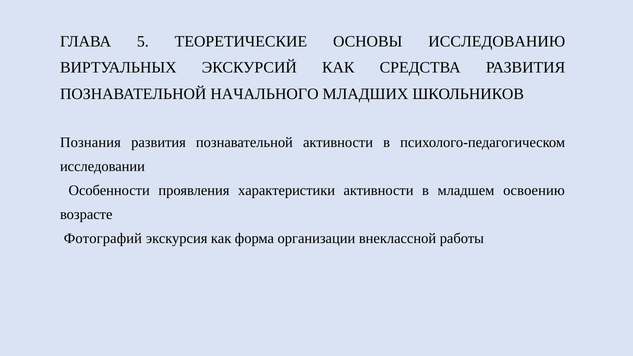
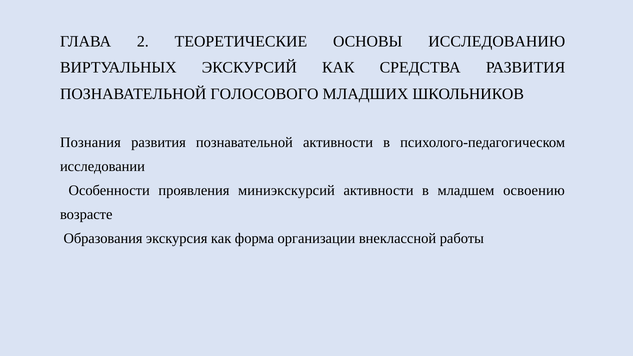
5: 5 -> 2 (143, 41)
НАЧАЛЬНОГО: НАЧАЛЬНОГО -> ГОЛОСОВОГО (264, 94)
характеристики: характеристики -> миниэкскурсий (286, 190)
Фотографий: Фотографий -> Образования (103, 239)
